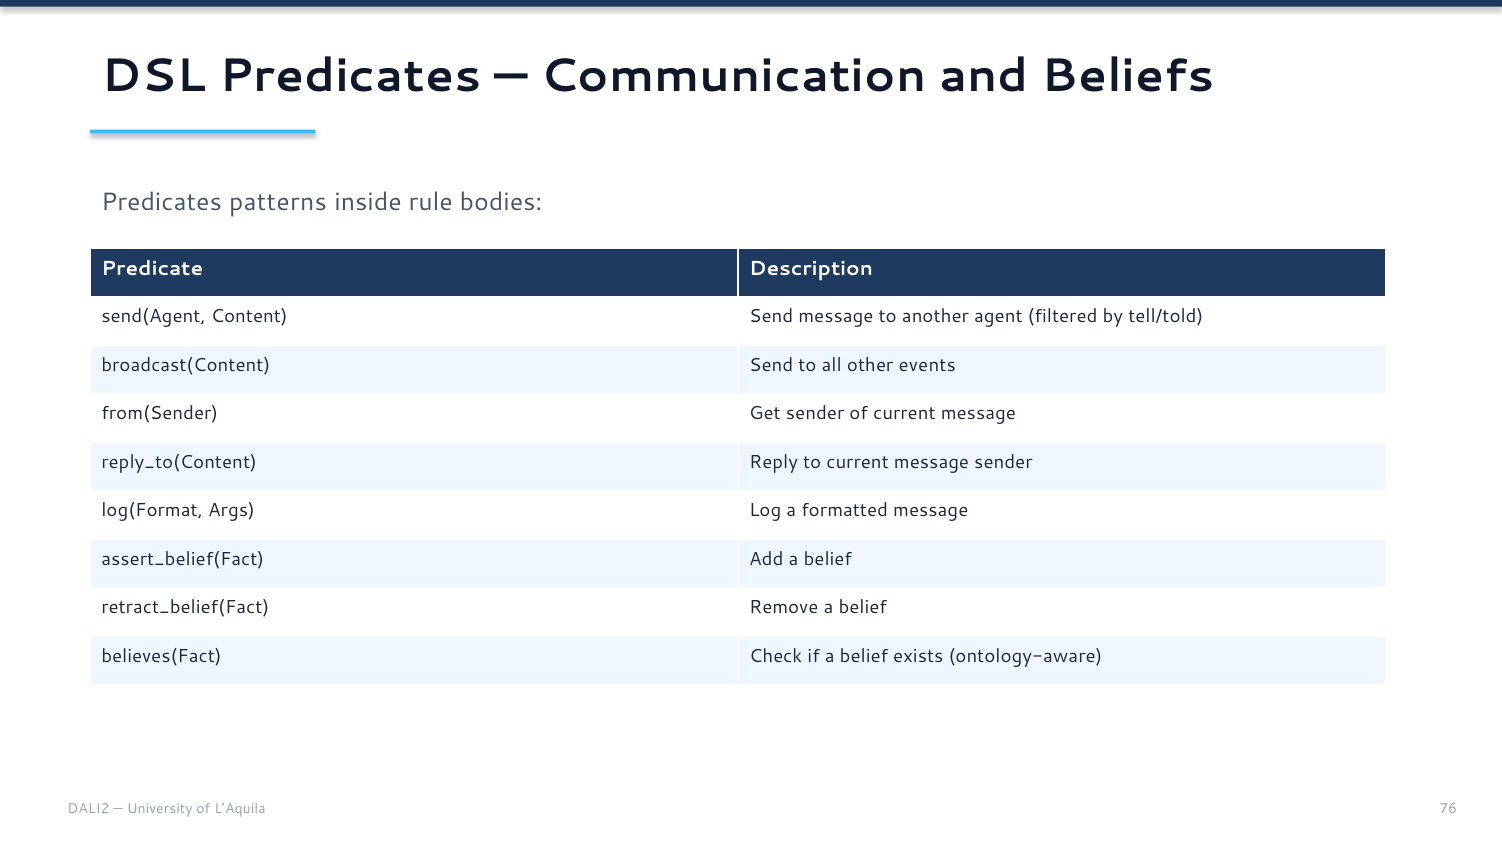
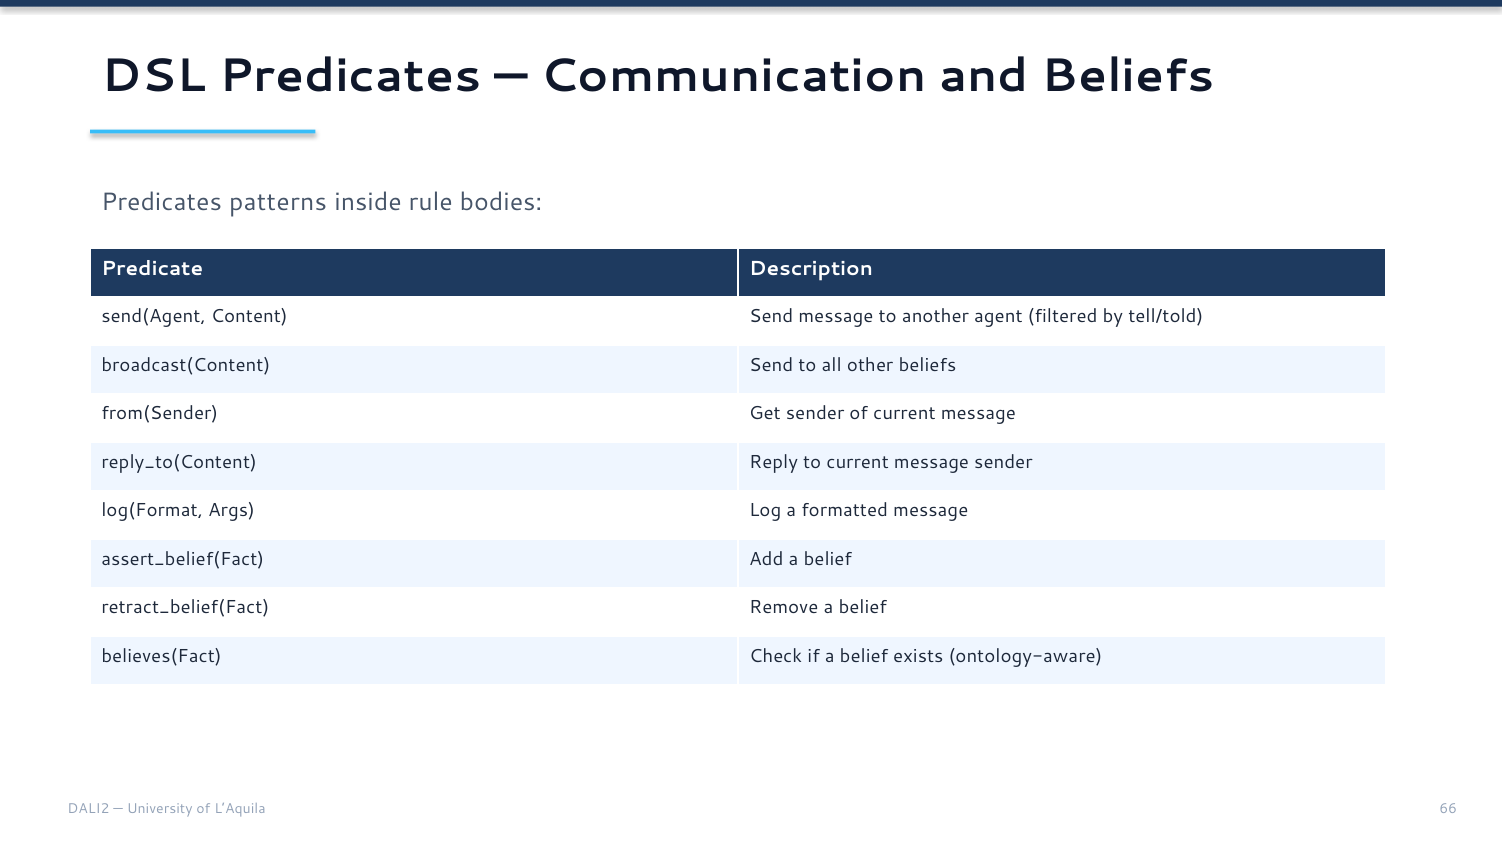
other events: events -> beliefs (927, 365)
76: 76 -> 66 (1448, 809)
